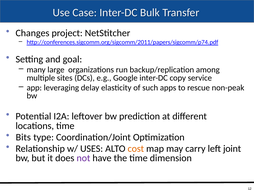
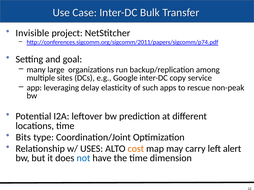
Changes: Changes -> Invisible (32, 33)
joint: joint -> alert (232, 149)
not colour: purple -> blue (83, 159)
